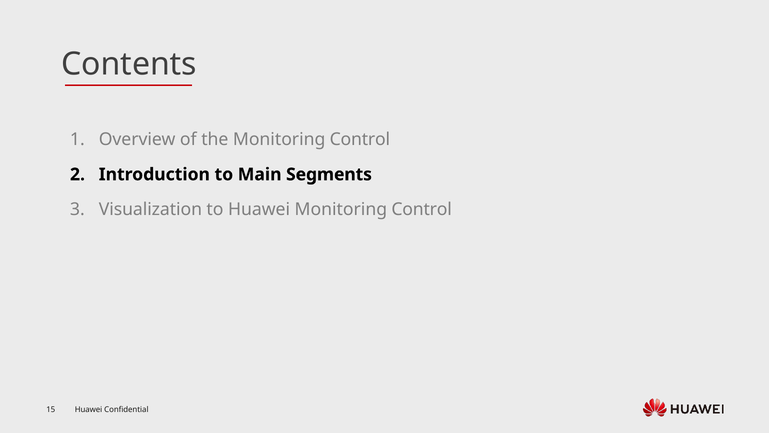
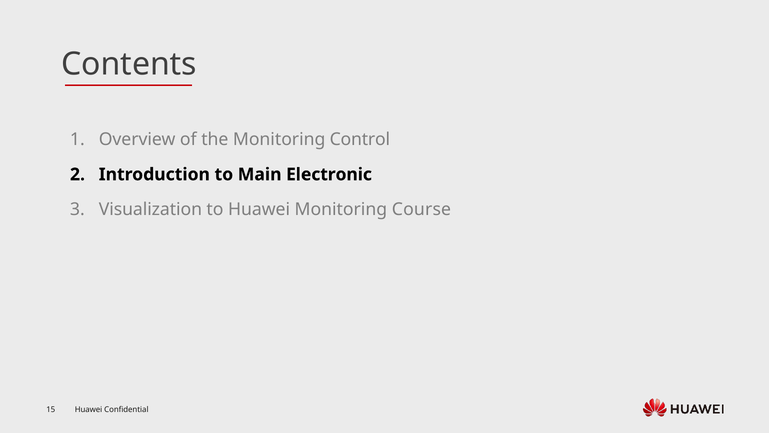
Segments: Segments -> Electronic (329, 174)
Huawei Monitoring Control: Control -> Course (421, 209)
